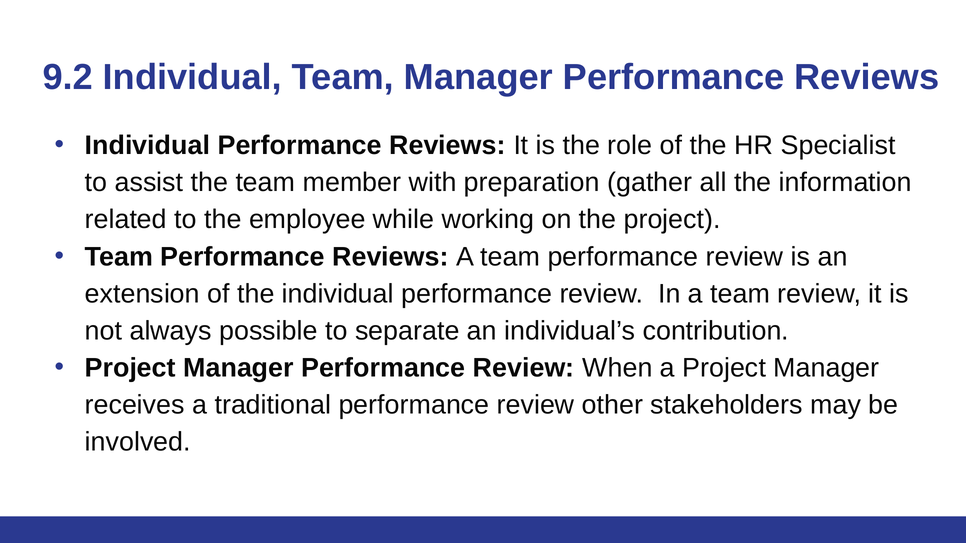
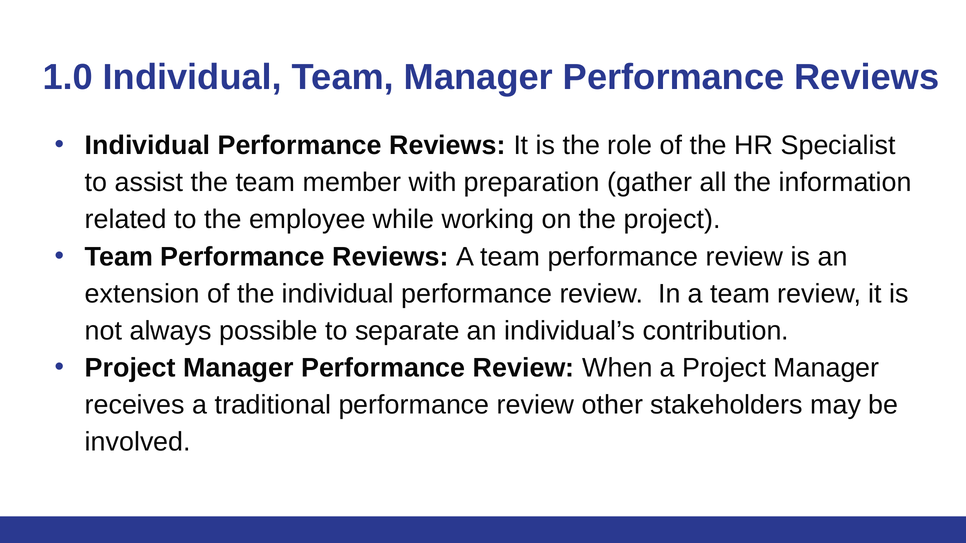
9.2: 9.2 -> 1.0 (68, 77)
